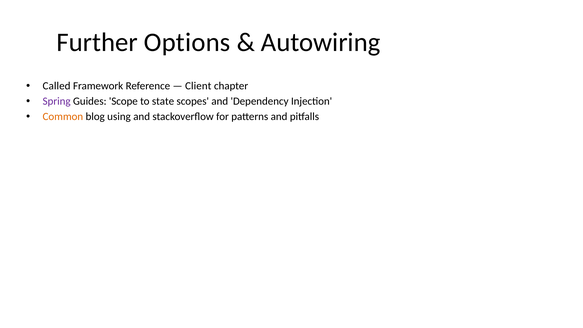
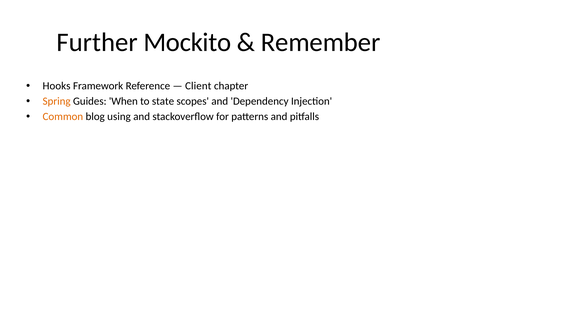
Options: Options -> Mockito (187, 42)
Autowiring: Autowiring -> Remember (321, 42)
Called: Called -> Hooks (57, 86)
Spring colour: purple -> orange (57, 101)
Scope: Scope -> When (123, 101)
